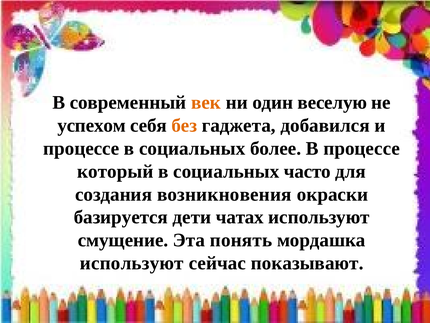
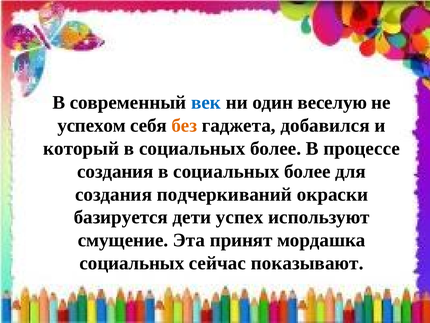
век colour: orange -> blue (206, 102)
процессе: процессе -> который (81, 148)
который: который -> создания (115, 171)
часто: часто -> более (307, 171)
возникновения: возникновения -> подчеркиваний (224, 194)
чатах: чатах -> успех (240, 217)
понять: понять -> принят (241, 240)
используют: используют -> социальных (132, 263)
